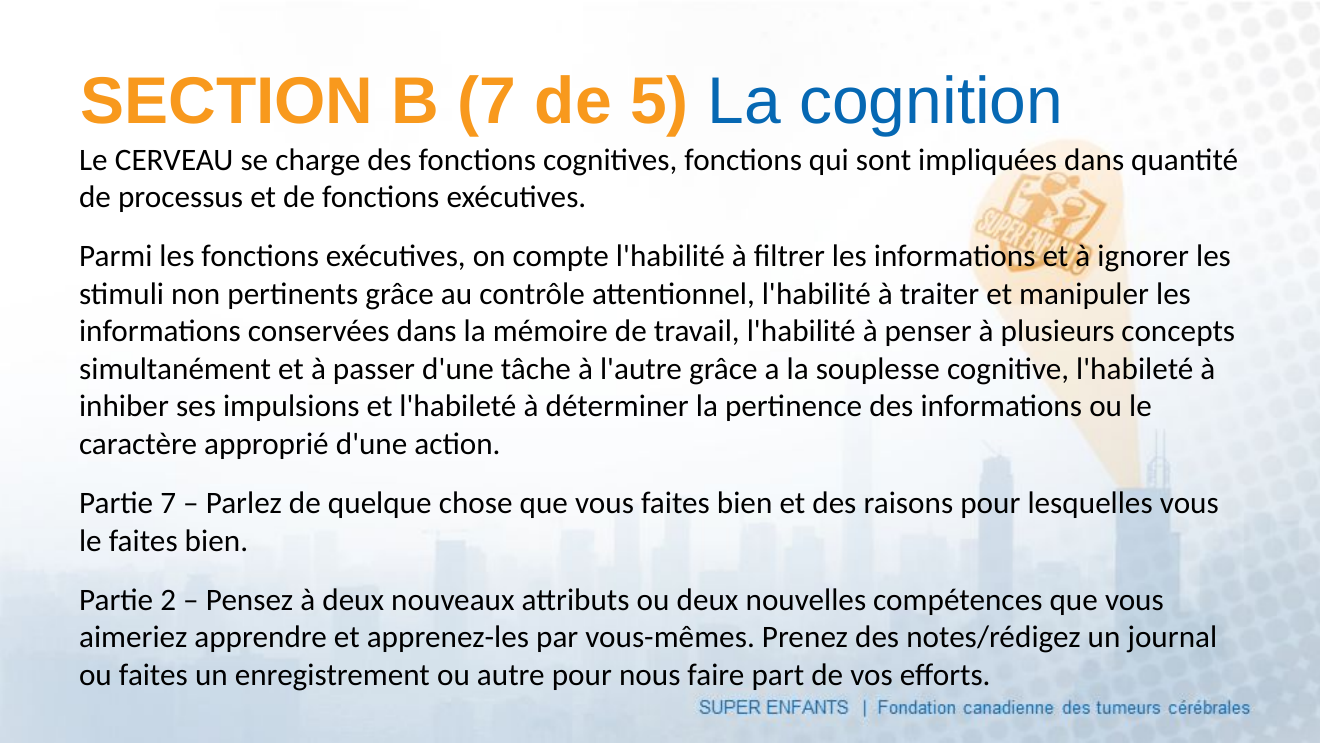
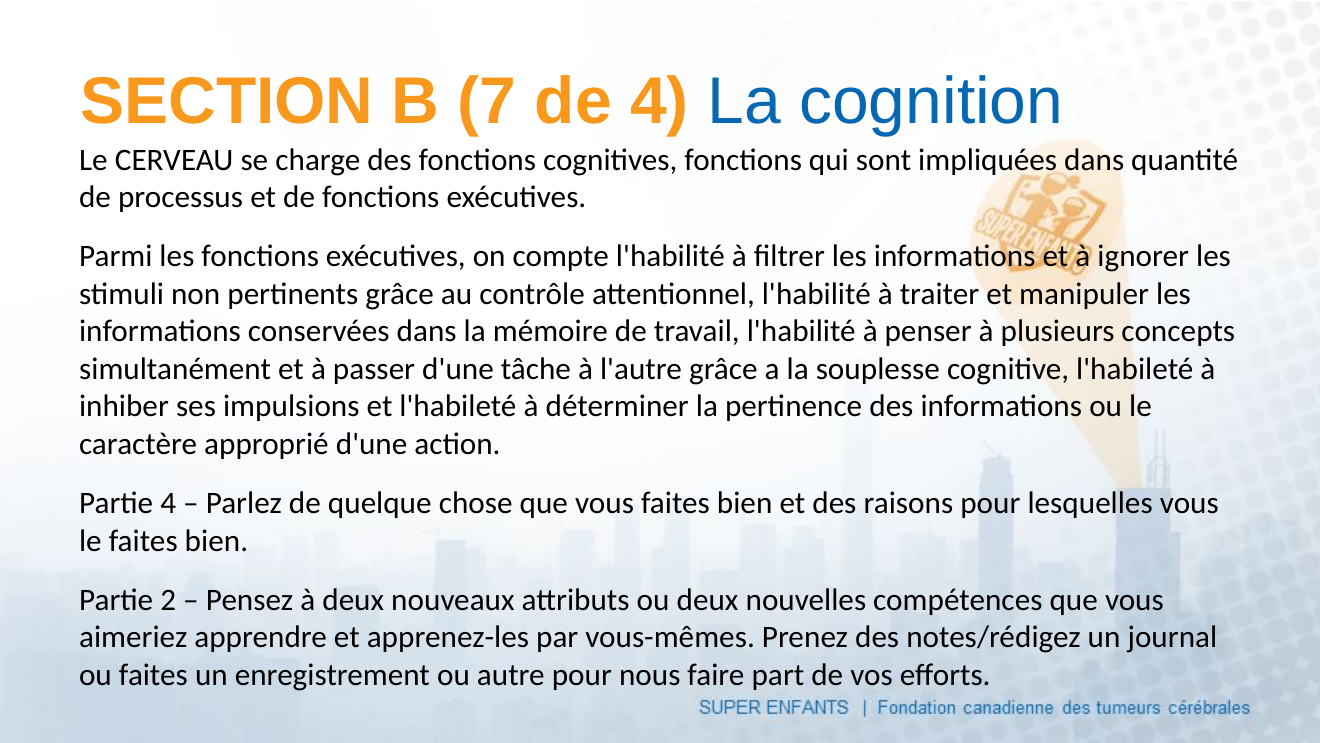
de 5: 5 -> 4 (659, 102)
Partie 7: 7 -> 4 (168, 503)
